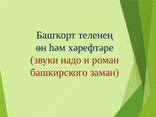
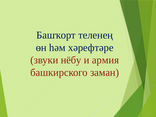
надо: надо -> нёбу (71, 60)
роман: роман -> армия (105, 60)
